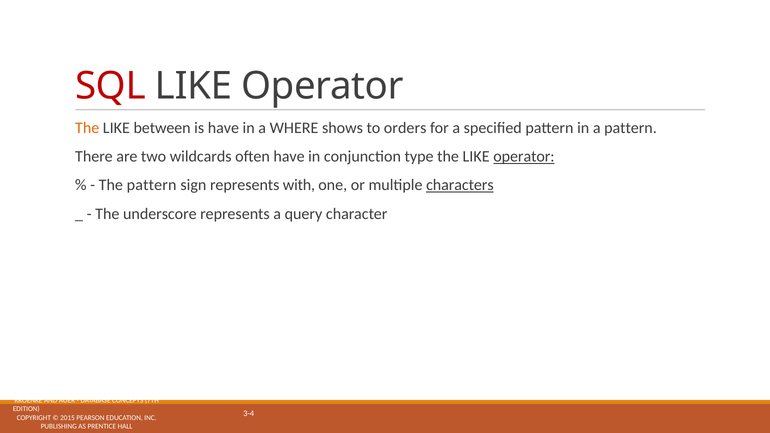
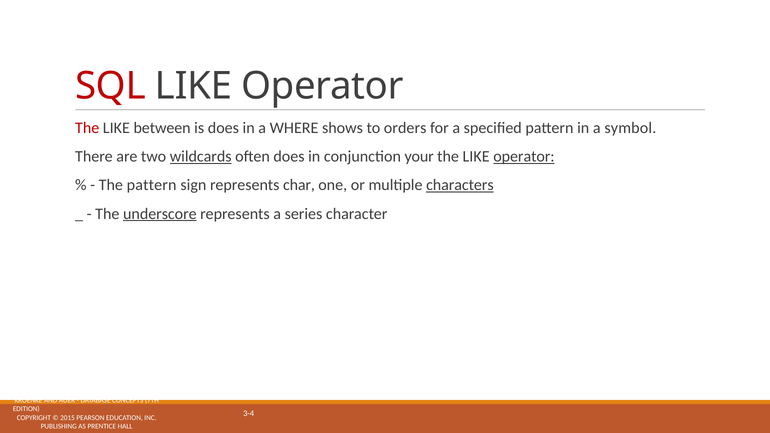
The colour: orange -> red (87, 128)
is have: have -> does (223, 128)
a pattern: pattern -> symbol (630, 128)
wildcards underline: none -> present (201, 157)
often have: have -> does (289, 157)
type: type -> your (419, 157)
with: with -> char (299, 185)
underscore underline: none -> present (160, 214)
query: query -> series (303, 214)
